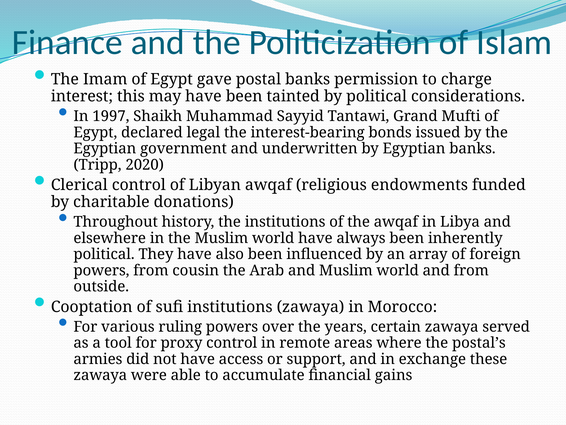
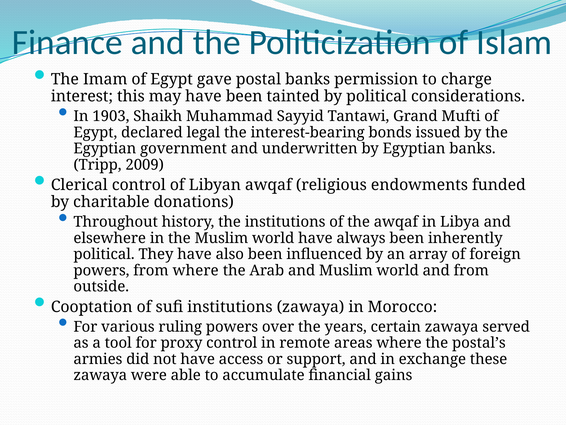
1997: 1997 -> 1903 (111, 116)
2020: 2020 -> 2009 (145, 165)
from cousin: cousin -> where (196, 270)
